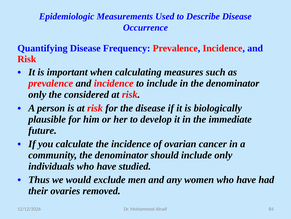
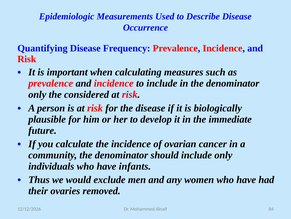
studied: studied -> infants (135, 166)
